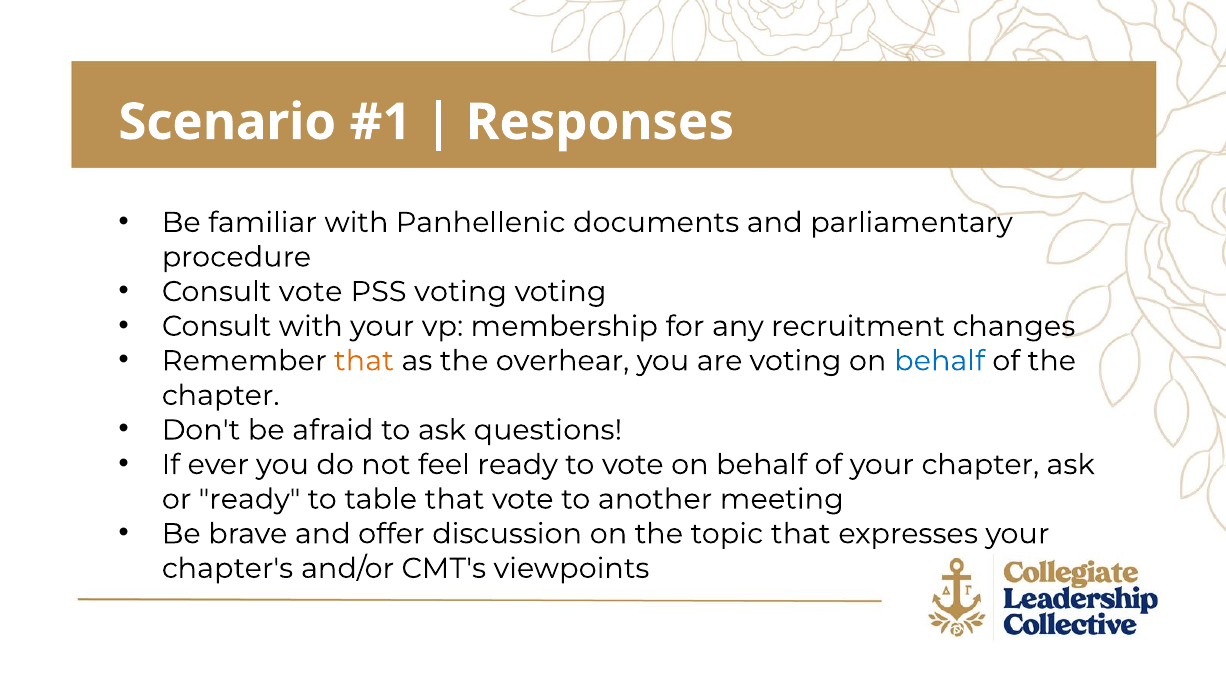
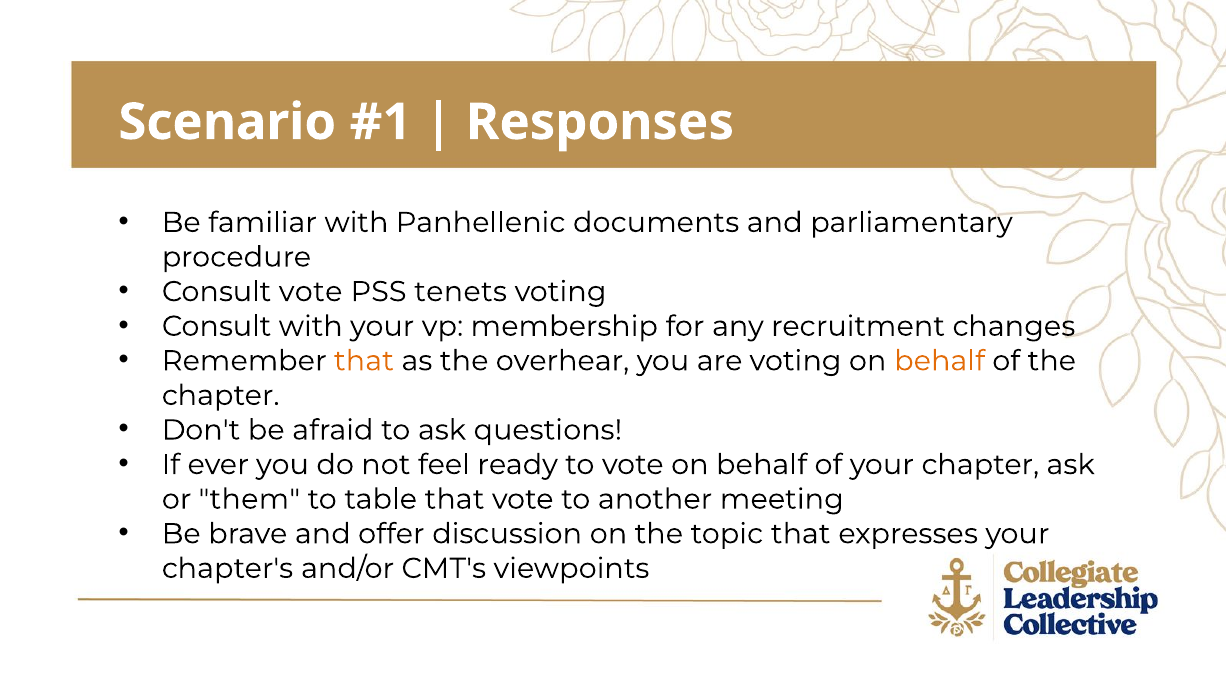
PSS voting: voting -> tenets (461, 292)
behalf colour: blue -> orange (939, 361)
or ready: ready -> them (249, 499)
